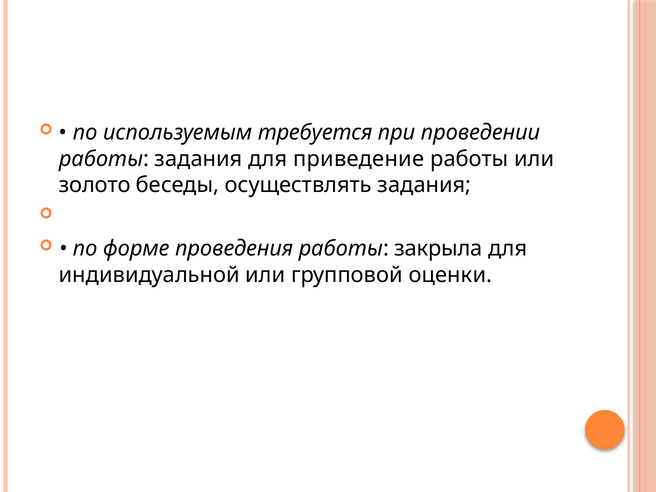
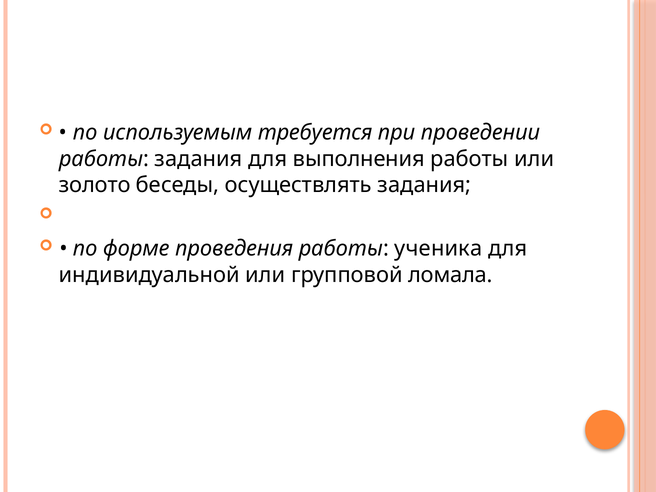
приведение: приведение -> выполнения (359, 159)
закрыла: закрыла -> ученика (438, 249)
оценки: оценки -> ломала (451, 275)
